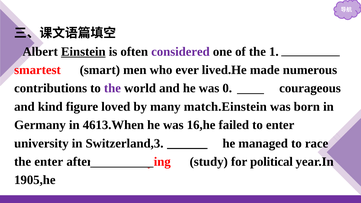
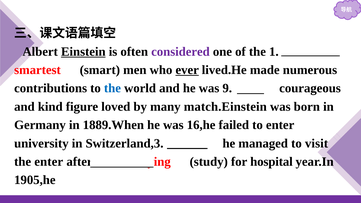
ever underline: none -> present (187, 70)
the colour: purple -> blue (112, 88)
0: 0 -> 9 (227, 88)
4613.When: 4613.When -> 1889.When (113, 125)
race: race -> visit (317, 143)
political: political -> hospital (271, 162)
